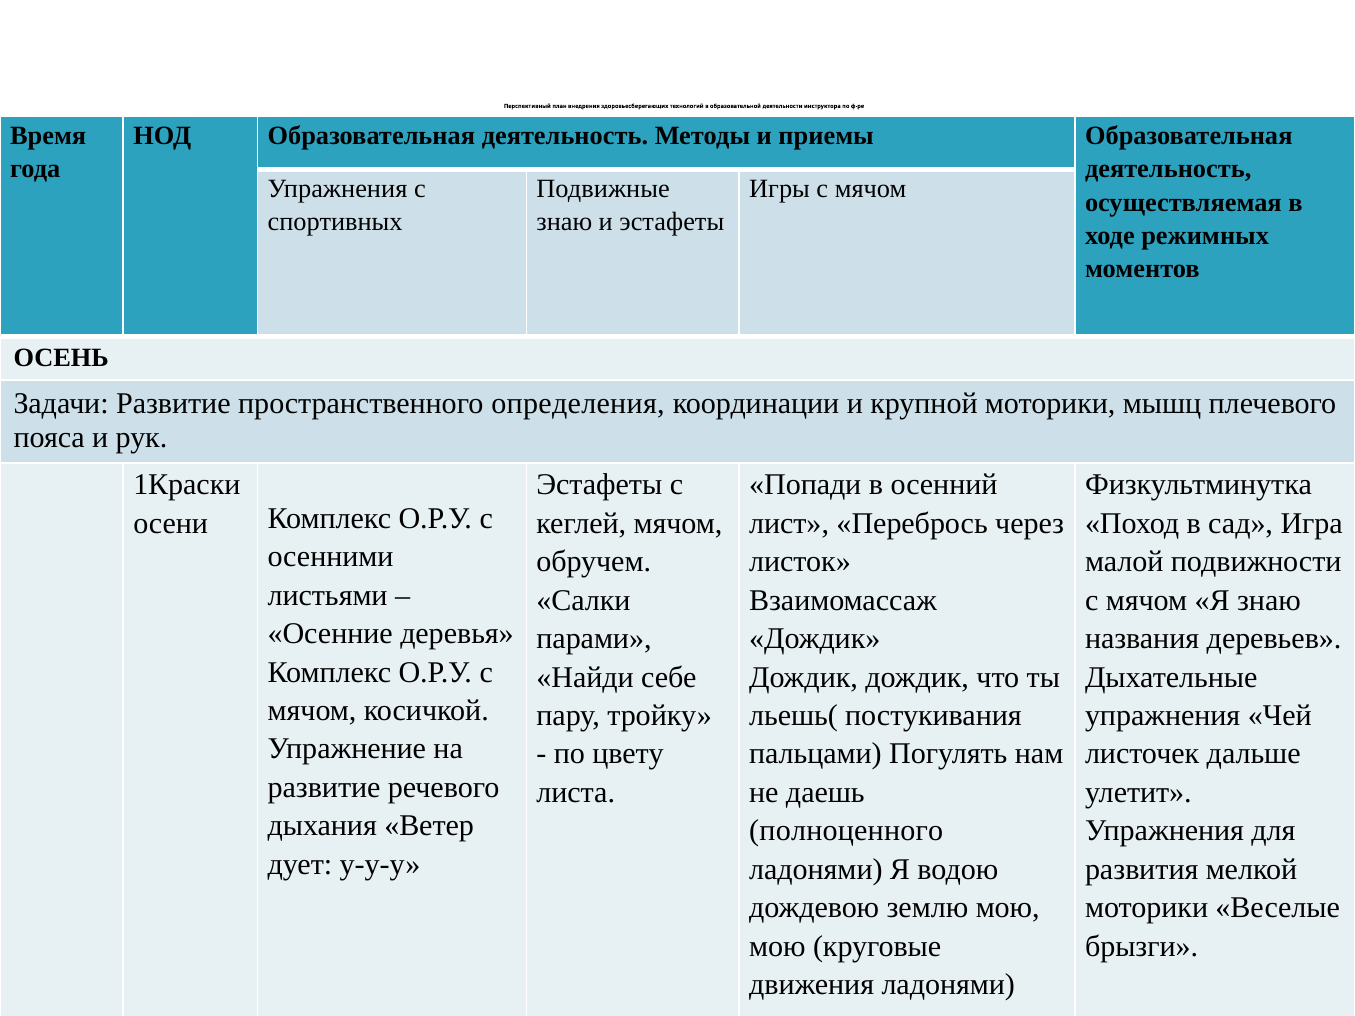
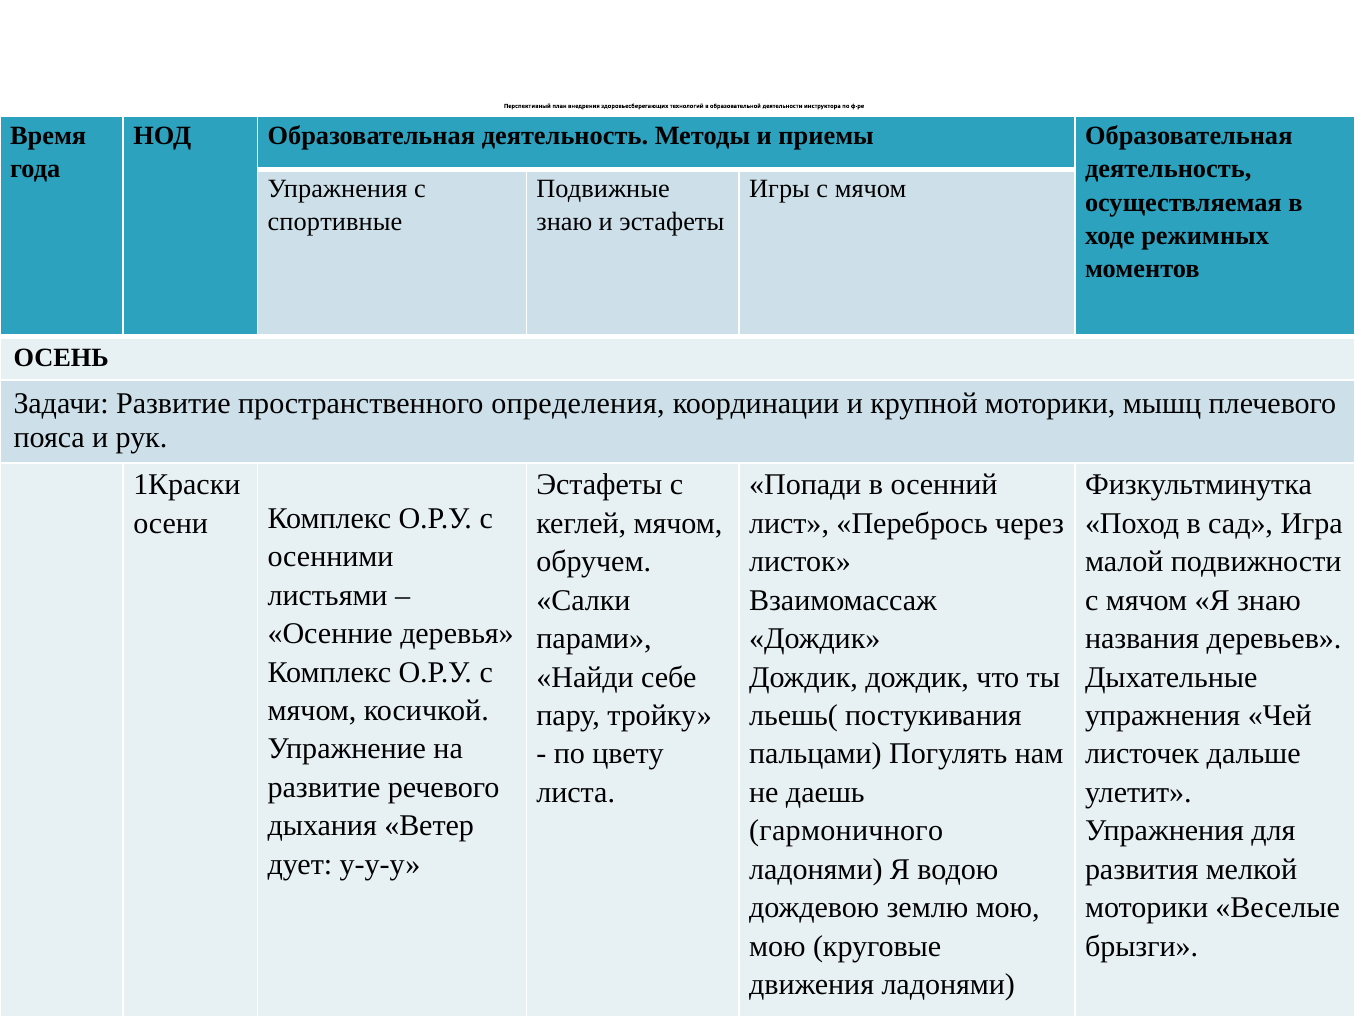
спортивных: спортивных -> спортивные (335, 222)
полноценного: полноценного -> гармоничного (846, 831)
